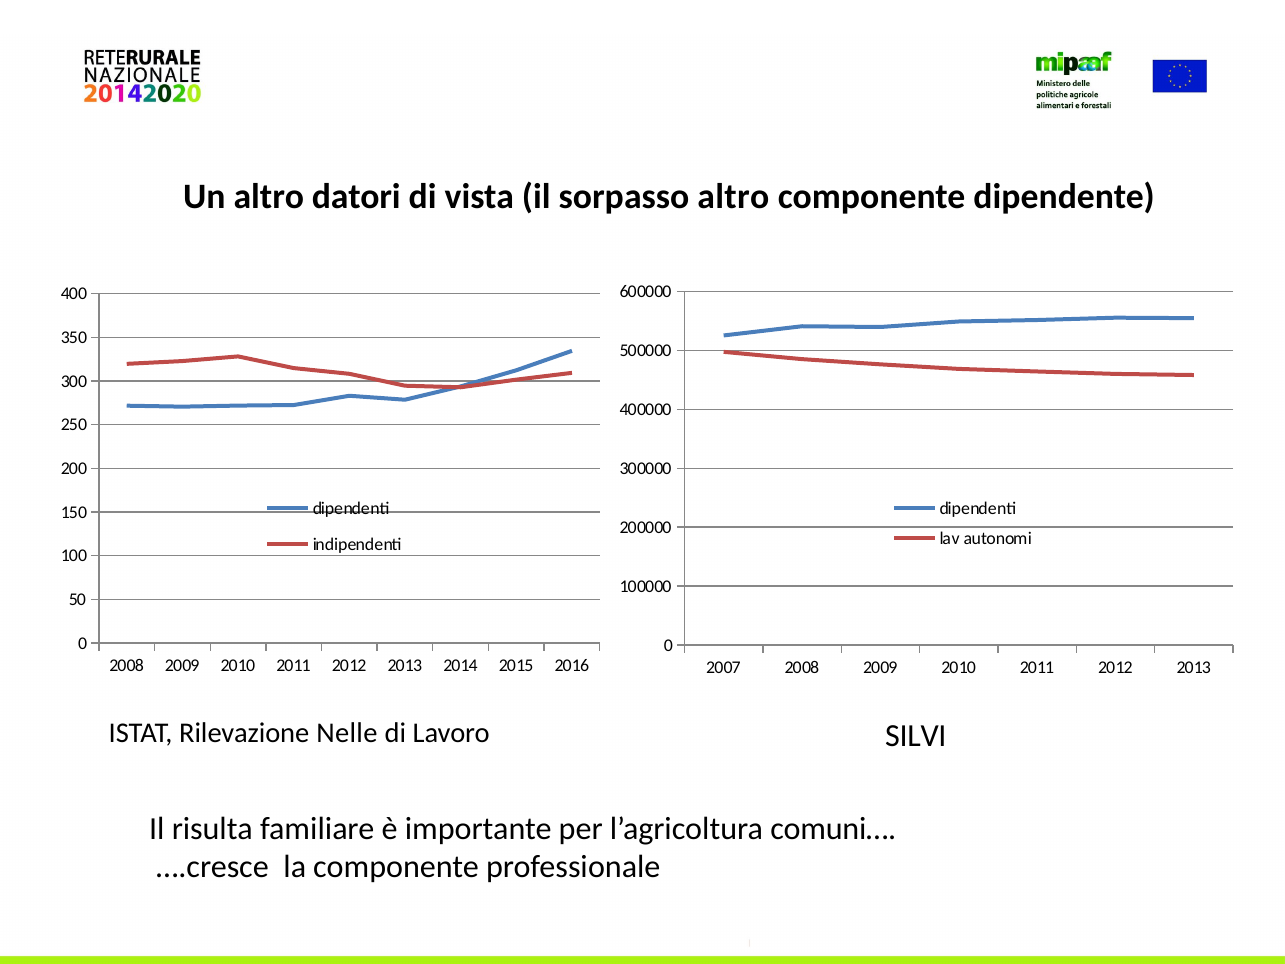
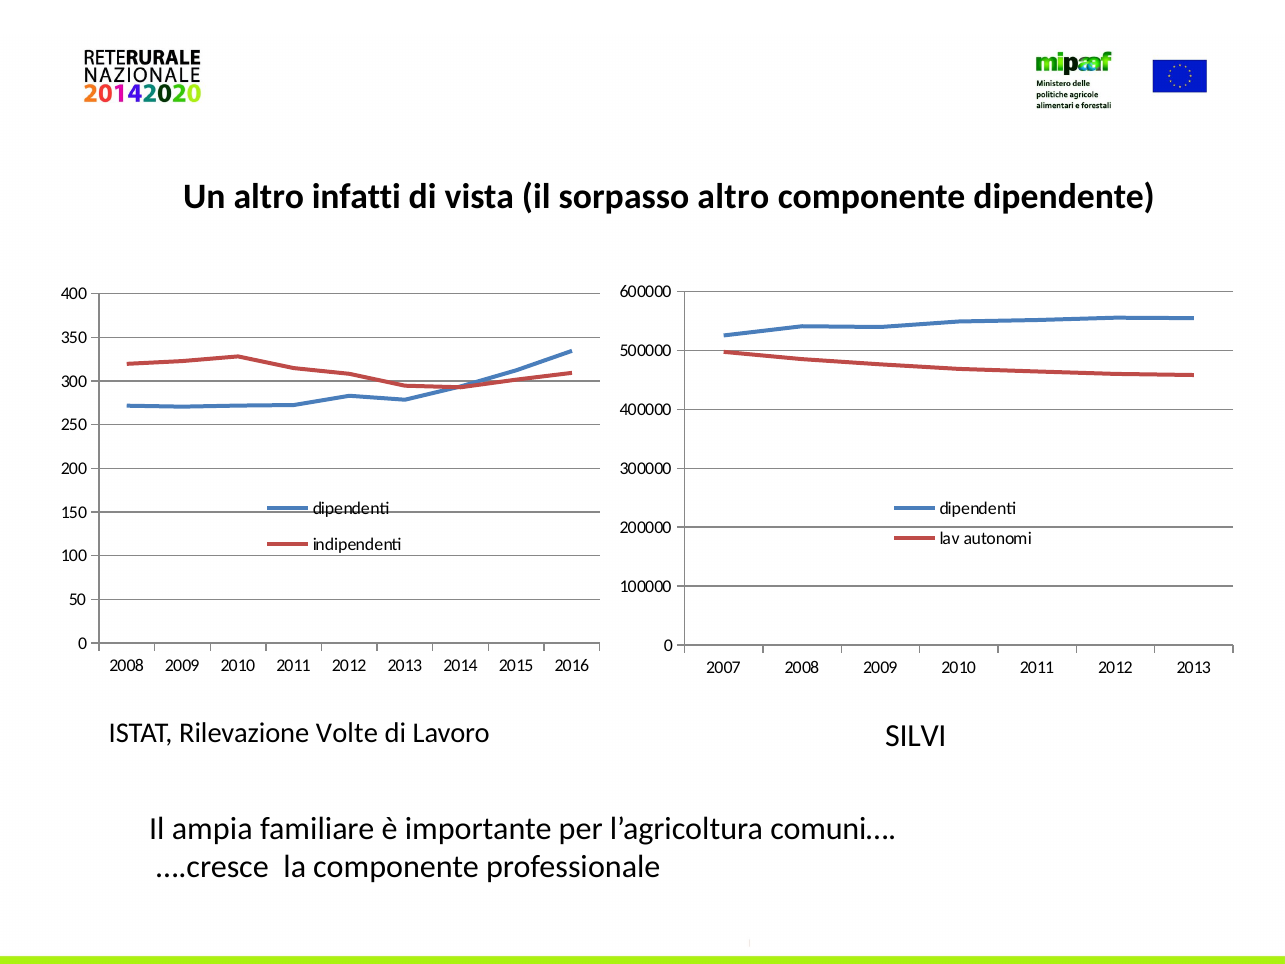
datori: datori -> infatti (356, 196)
Nelle: Nelle -> Volte (347, 733)
risulta: risulta -> ampia (212, 828)
